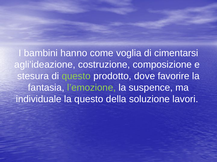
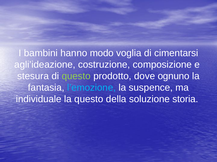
come: come -> modo (102, 53)
favorire: favorire -> ognuno (174, 76)
l’emozione colour: light green -> light blue (92, 88)
lavori: lavori -> storia (185, 100)
